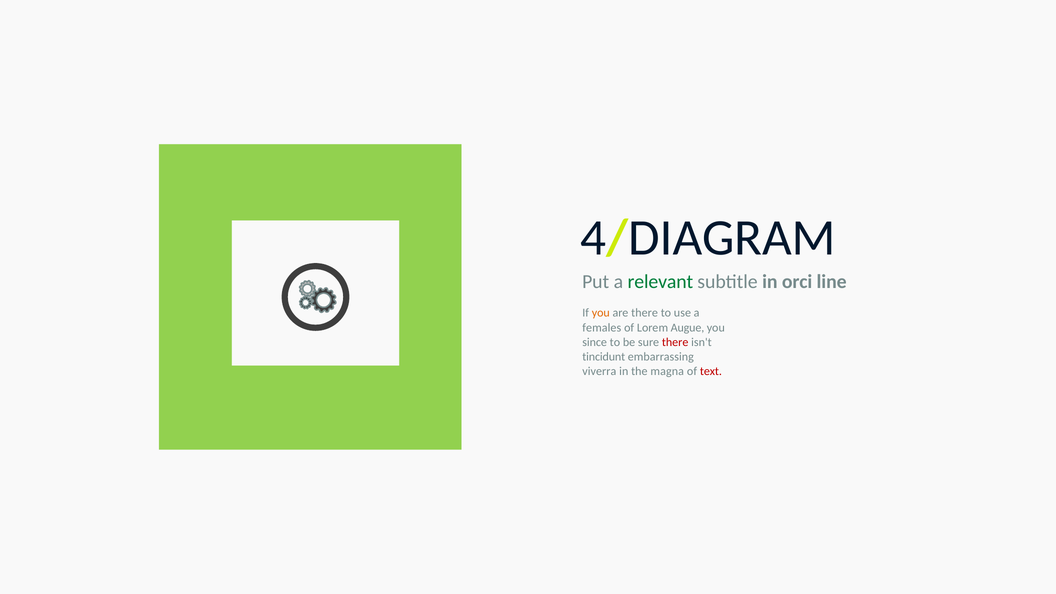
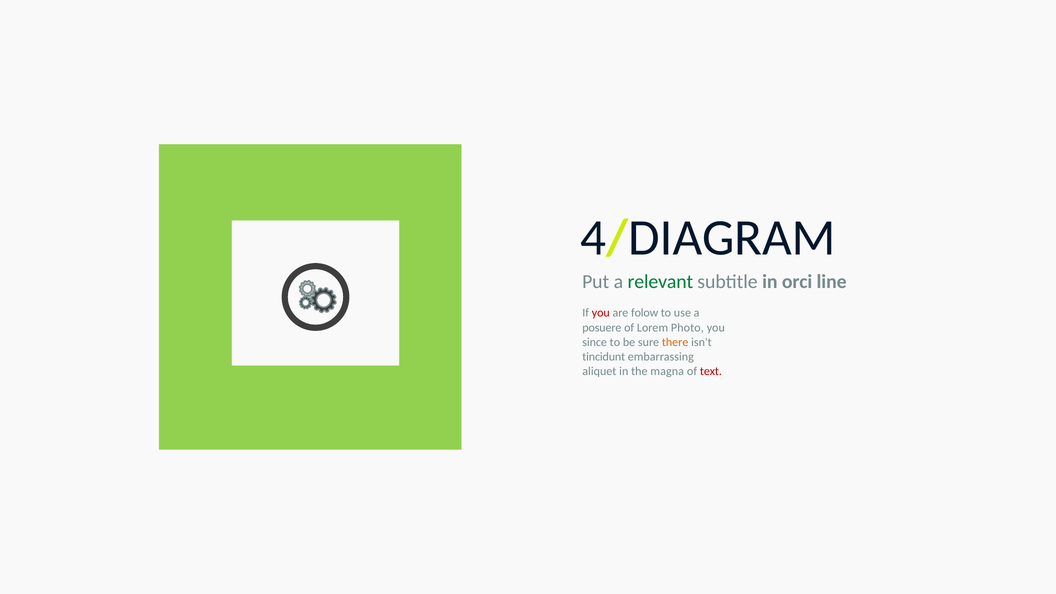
you colour: orange -> red (601, 313)
are there: there -> folow (645, 313)
females: females -> posuere (602, 328)
Augue: Augue -> Photo (687, 328)
there colour: red -> orange (675, 342)
viverra: viverra -> aliquet (599, 371)
